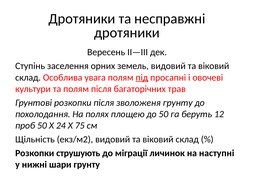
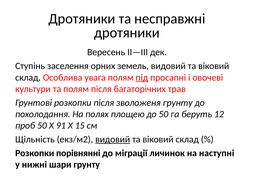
24: 24 -> 91 (61, 125)
75: 75 -> 15 (80, 125)
видовий underline: none -> present (113, 139)
струшують: струшують -> порівнянні (78, 153)
